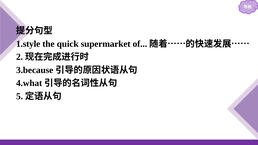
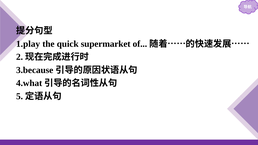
1.style: 1.style -> 1.play (28, 44)
